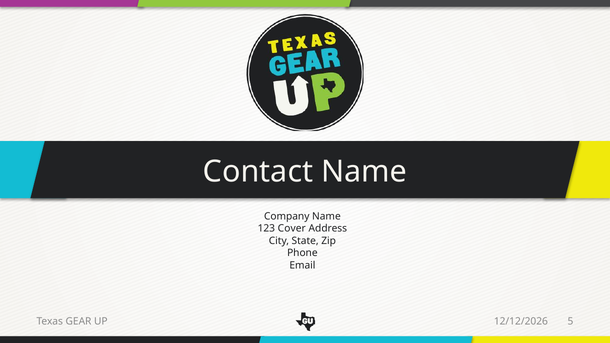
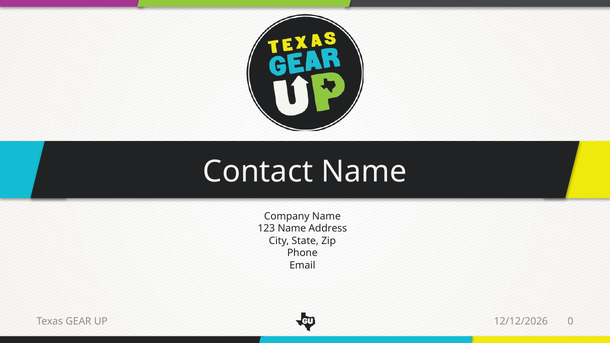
123 Cover: Cover -> Name (292, 229)
5: 5 -> 0 (571, 322)
